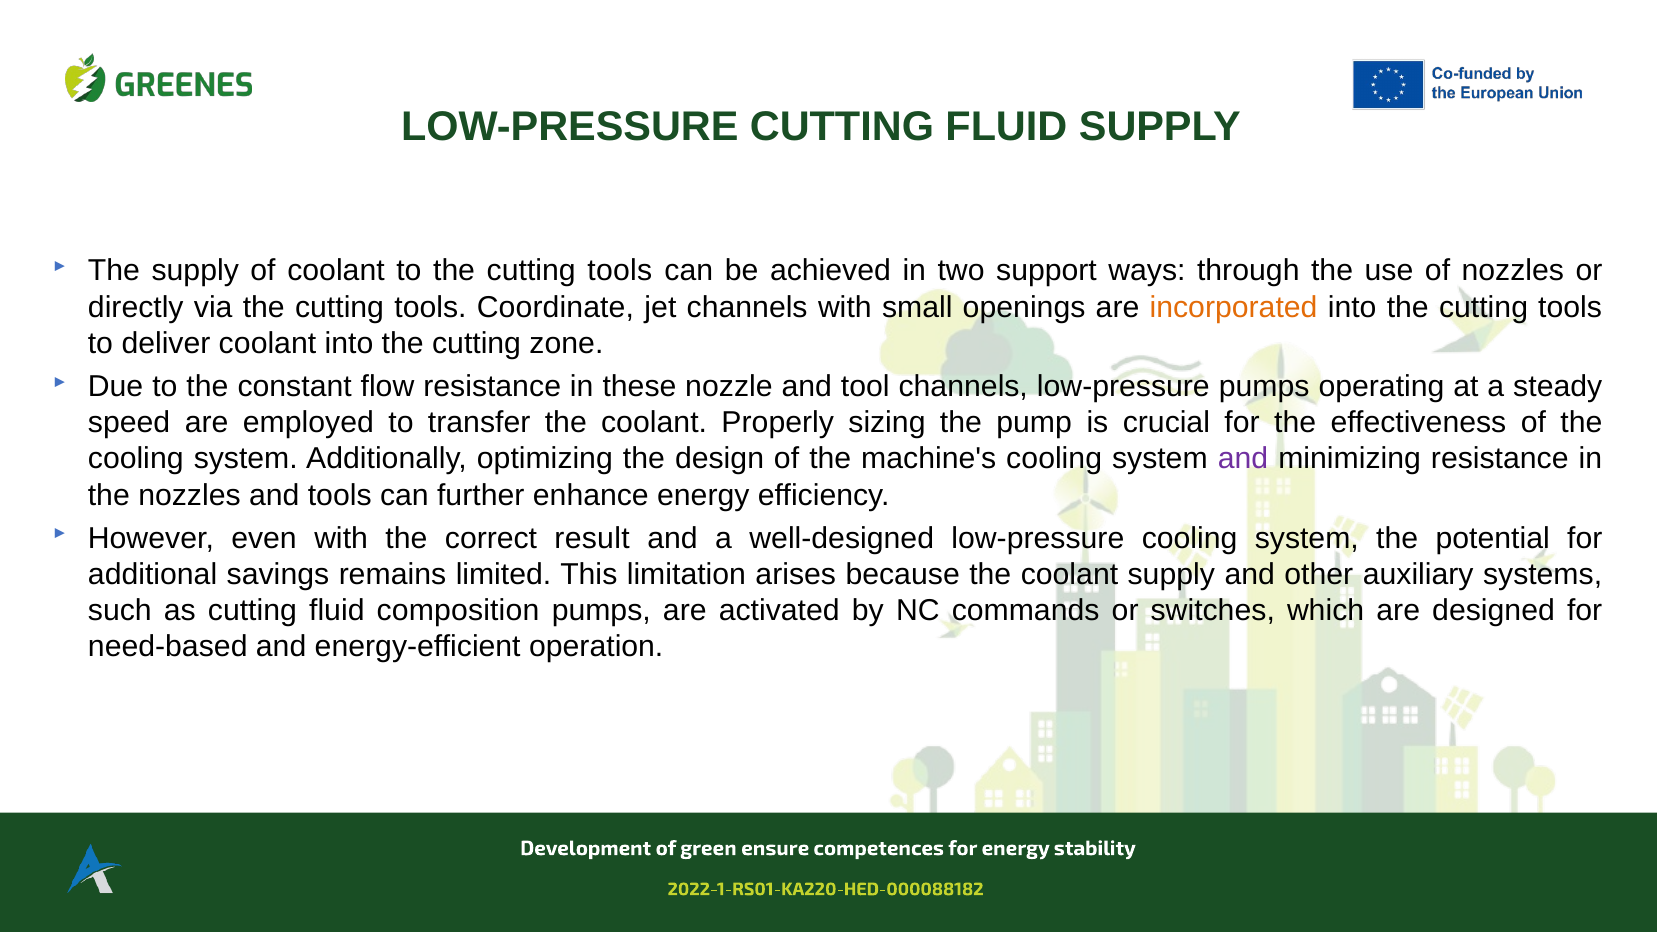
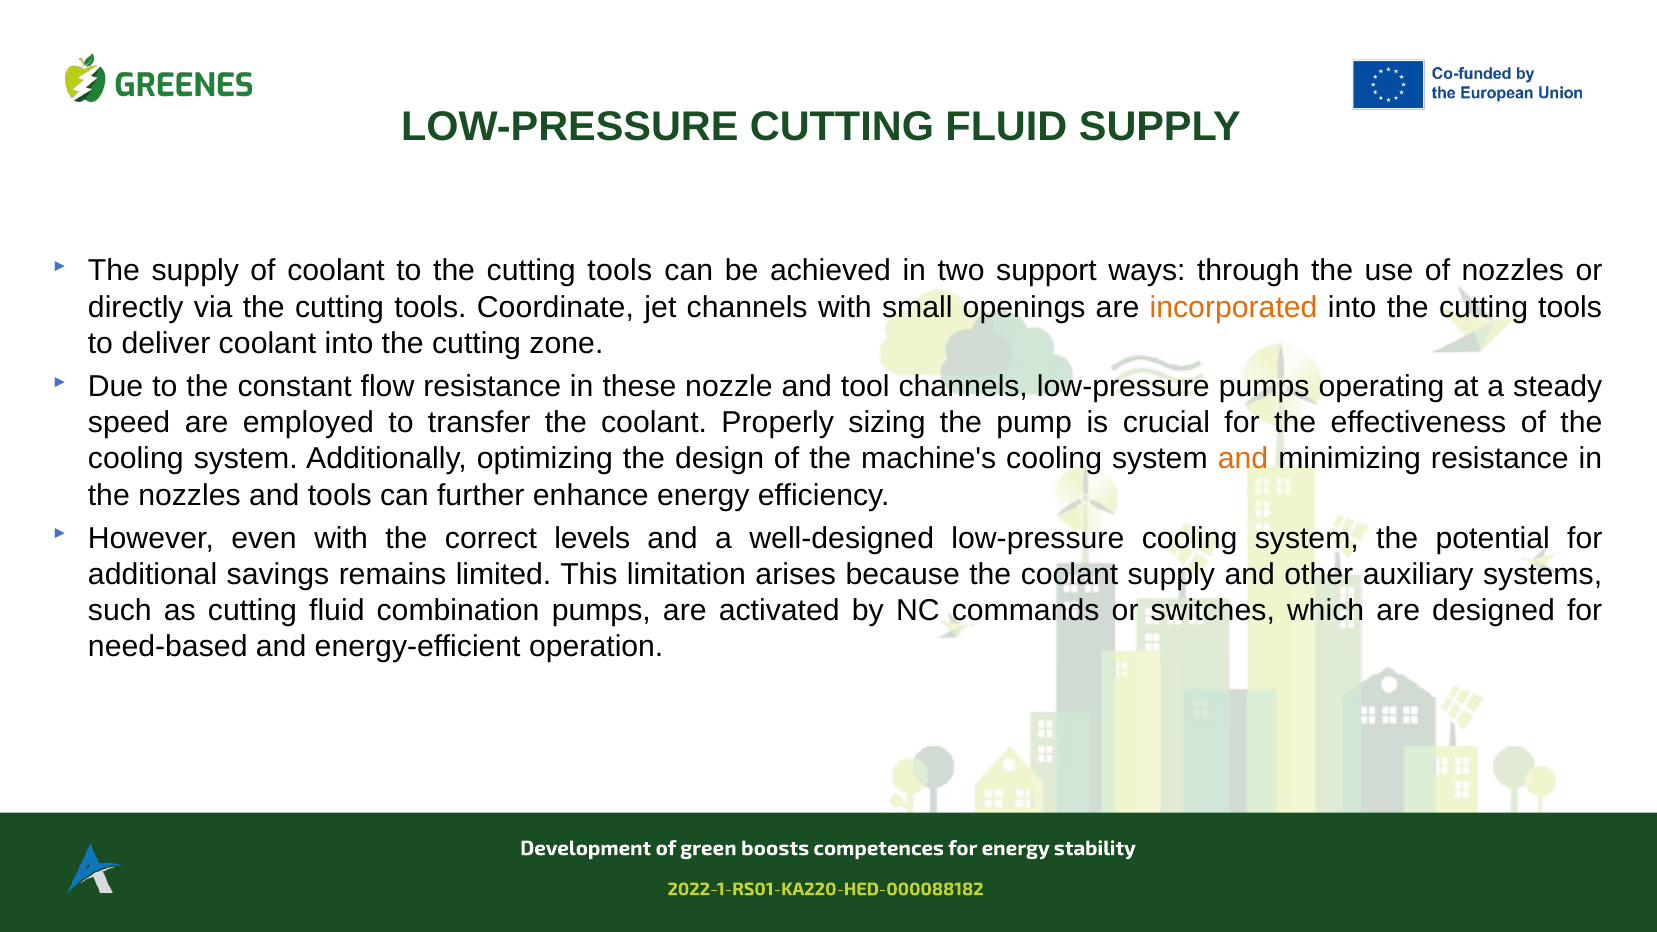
and colour: purple -> orange (1243, 459)
result: result -> levels (592, 538)
composition: composition -> combination (458, 611)
ensure: ensure -> boosts (775, 848)
